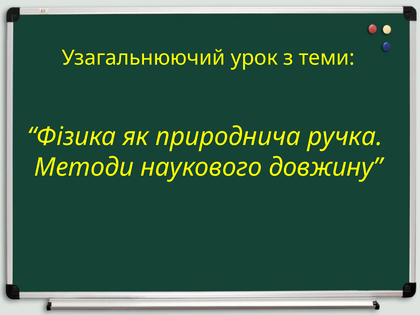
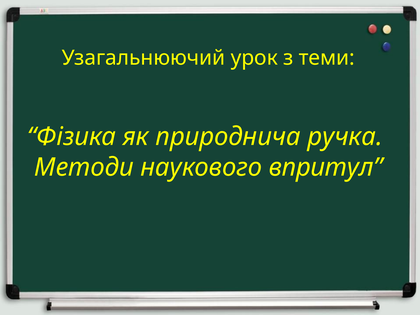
довжину: довжину -> впритул (326, 167)
